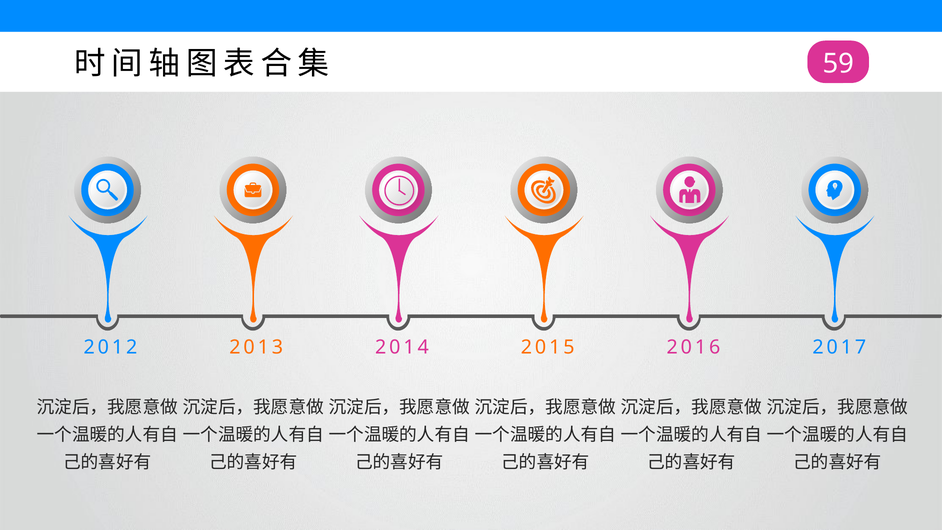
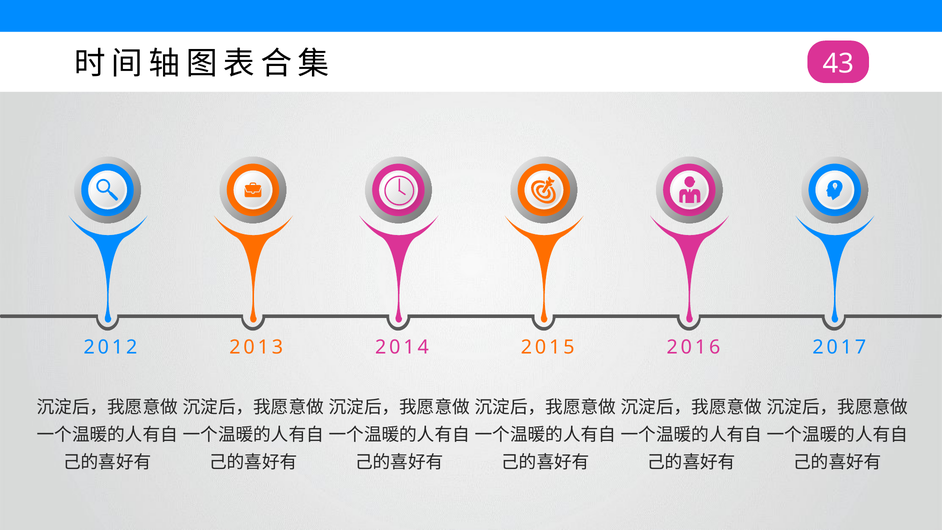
59: 59 -> 43 (838, 64)
